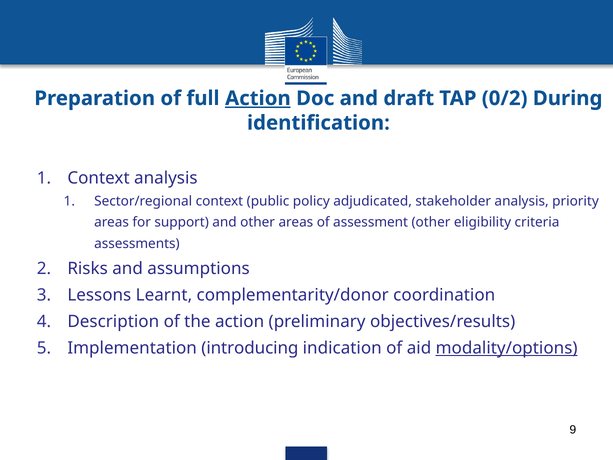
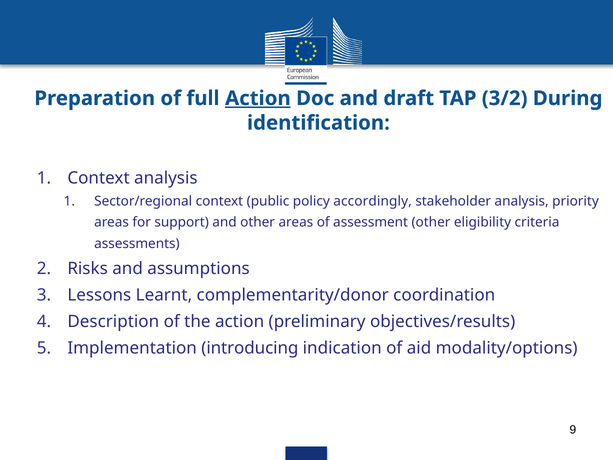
0/2: 0/2 -> 3/2 (505, 98)
adjudicated: adjudicated -> accordingly (373, 201)
modality/options underline: present -> none (507, 348)
